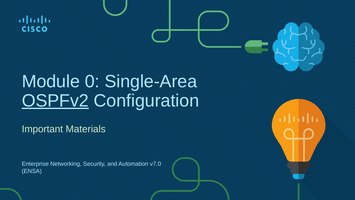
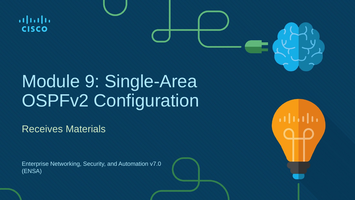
0: 0 -> 9 (92, 81)
OSPFv2 underline: present -> none (55, 101)
Important: Important -> Receives (42, 129)
